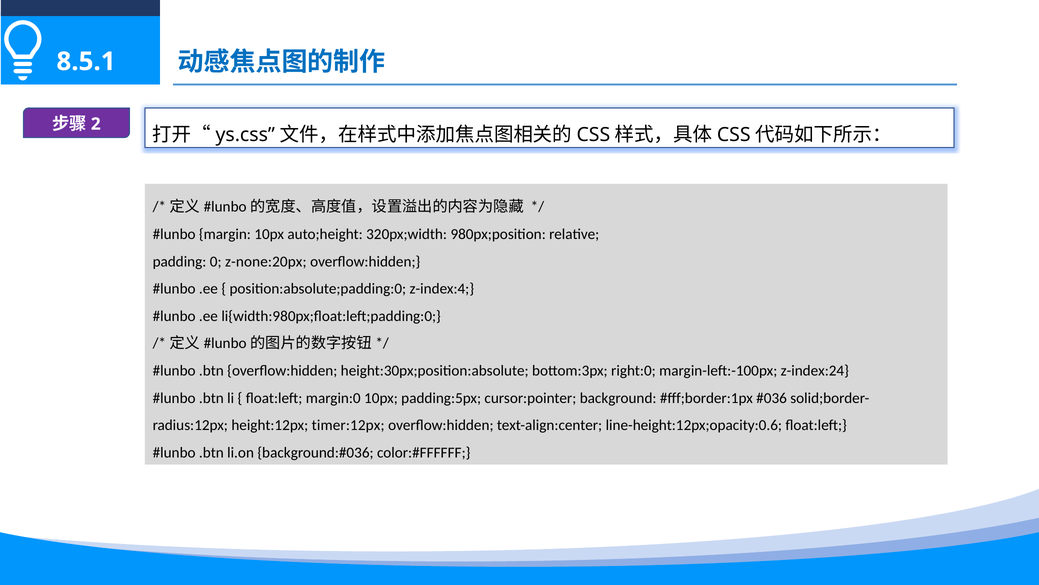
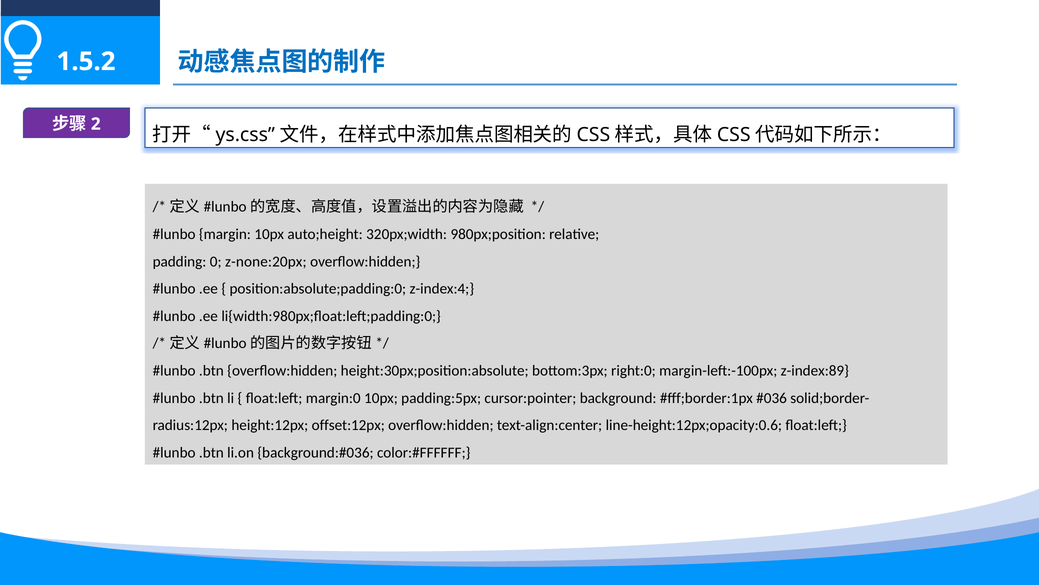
8.5.1: 8.5.1 -> 1.5.2 (86, 61)
z-index:24: z-index:24 -> z-index:89 (815, 370)
timer:12px: timer:12px -> offset:12px (348, 425)
